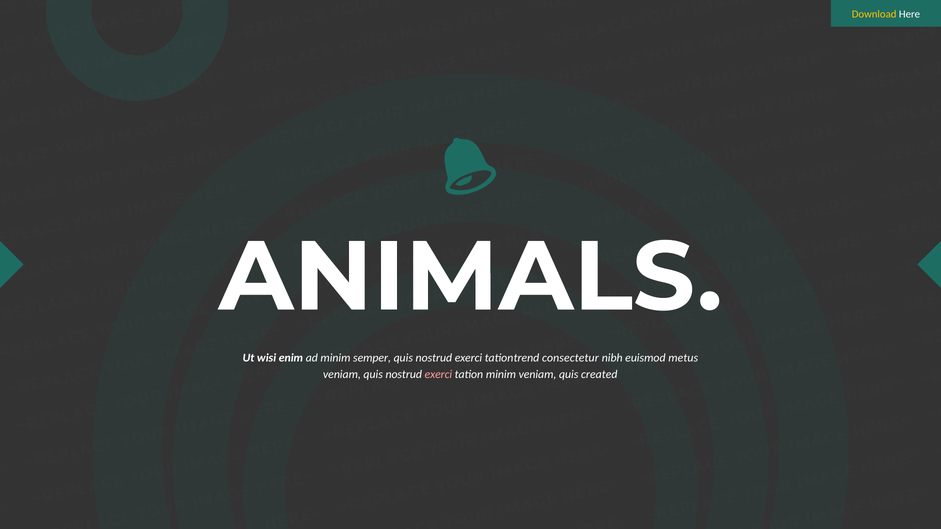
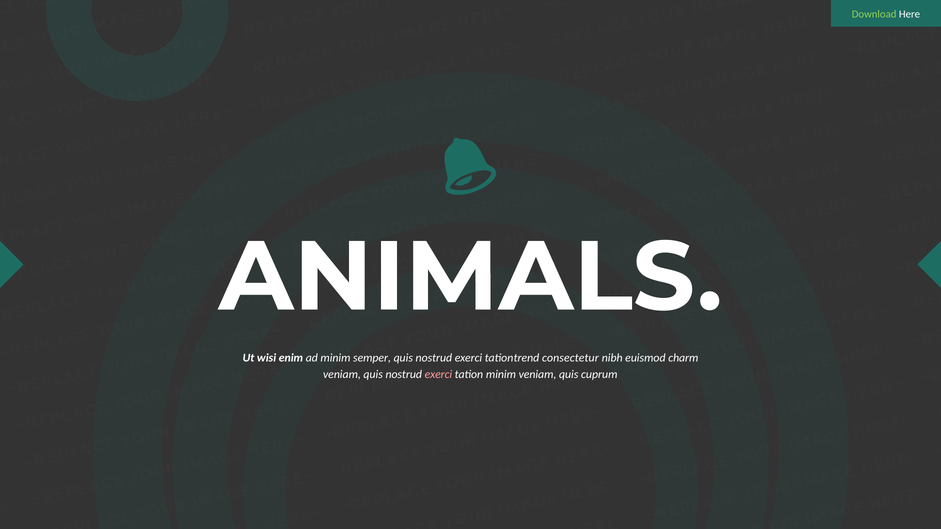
Download colour: yellow -> light green (874, 14)
metus: metus -> charm (683, 358)
created: created -> cuprum (599, 374)
